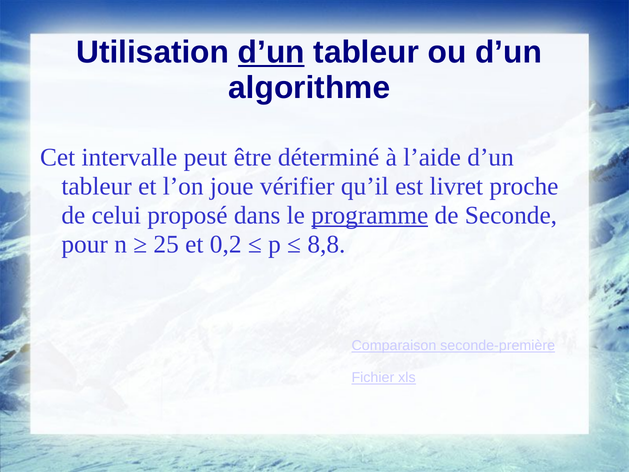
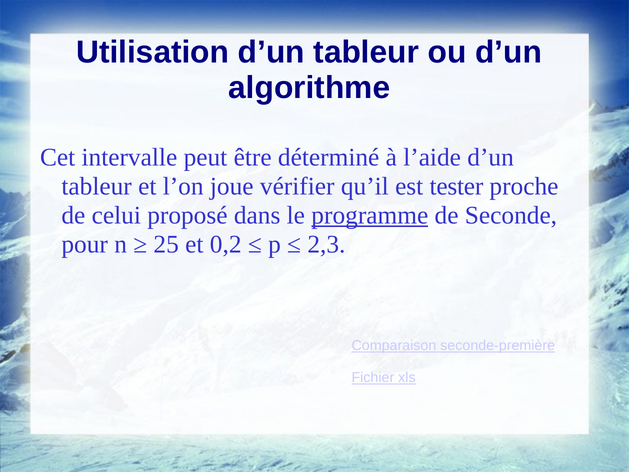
d’un underline: present -> none (271, 52)
livret: livret -> tester (456, 186)
8,8: 8,8 -> 2,3 (326, 244)
